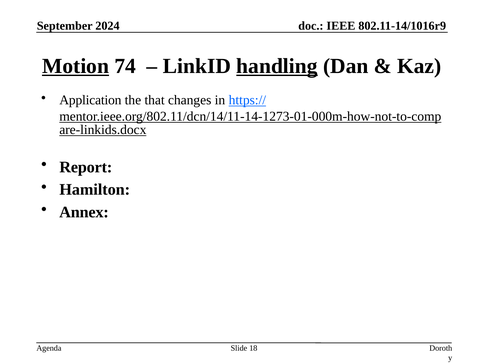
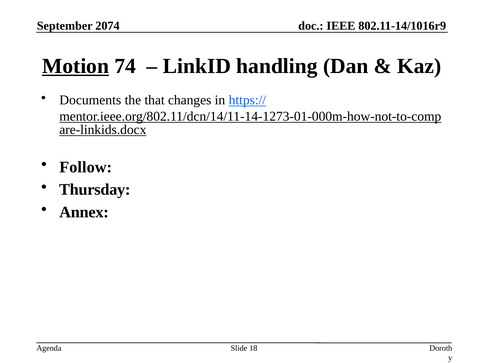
2024: 2024 -> 2074 (107, 26)
handling underline: present -> none (277, 66)
Application: Application -> Documents (90, 100)
Report: Report -> Follow (86, 167)
Hamilton: Hamilton -> Thursday (95, 190)
